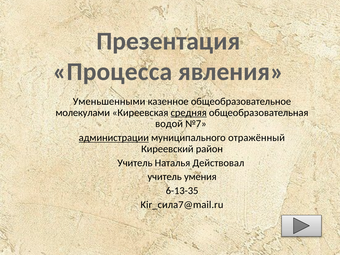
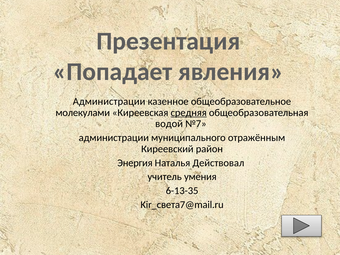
Процесса: Процесса -> Попадает (113, 72)
Уменьшенными: Уменьшенными -> Администрации (109, 101)
администрации underline: present -> none (114, 138)
отражённый: отражённый -> отражённым (257, 138)
Учитель: Учитель -> Энергия (135, 163)
Kir_сила7@mail.ru: Kir_сила7@mail.ru -> Kir_света7@mail.ru (182, 205)
